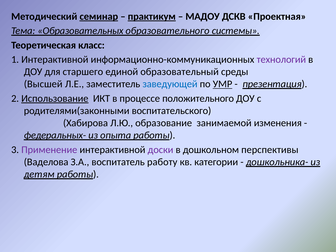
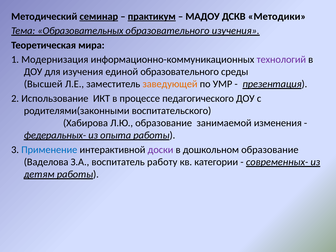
Проектная: Проектная -> Методики (277, 16)
образовательного системы: системы -> изучения (236, 31)
класс: класс -> мира (91, 45)
1 Интерактивной: Интерактивной -> Модернизация (55, 59)
для старшего: старшего -> изучения (83, 72)
единой образовательный: образовательный -> образовательного (180, 72)
заведующей colour: blue -> orange (170, 84)
УМР underline: present -> none (223, 84)
Использование underline: present -> none (55, 98)
положительного: положительного -> педагогического (198, 98)
Применение colour: purple -> blue (49, 150)
дошкольном перспективы: перспективы -> образование (270, 150)
дошкольника-: дошкольника- -> современных- (277, 162)
